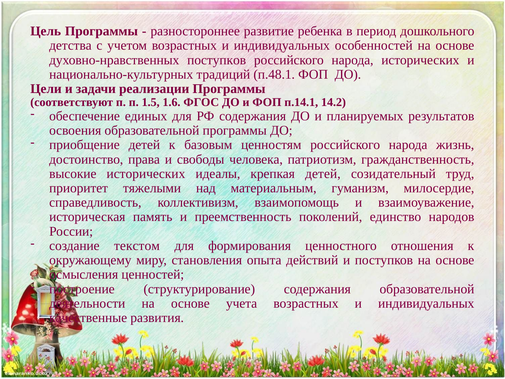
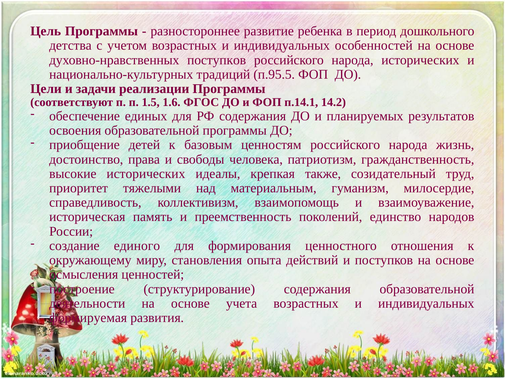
п.48.1: п.48.1 -> п.95.5 (274, 74)
крепкая детей: детей -> также (323, 174)
текстом: текстом -> единого (137, 246)
качественные: качественные -> формируемая (88, 318)
